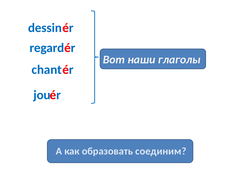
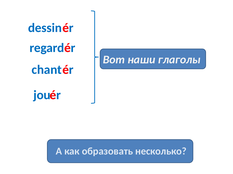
соединим: соединим -> несколько (161, 152)
